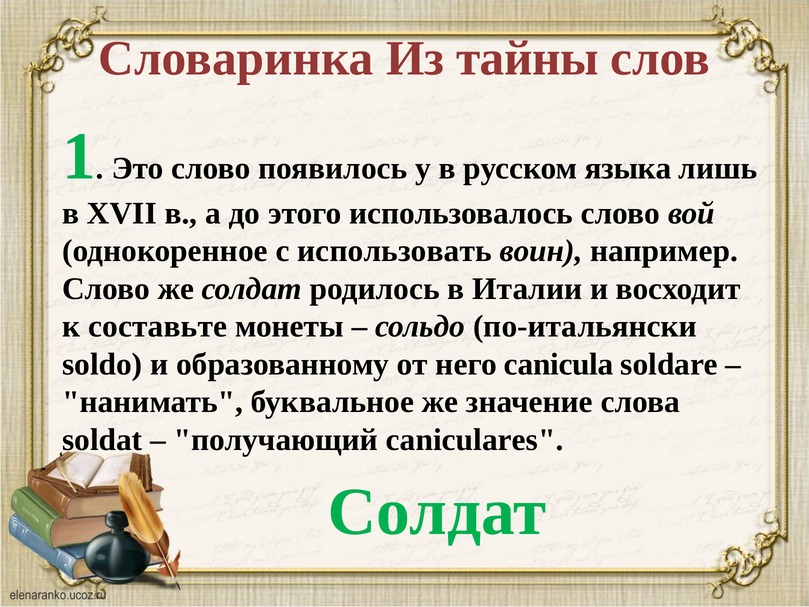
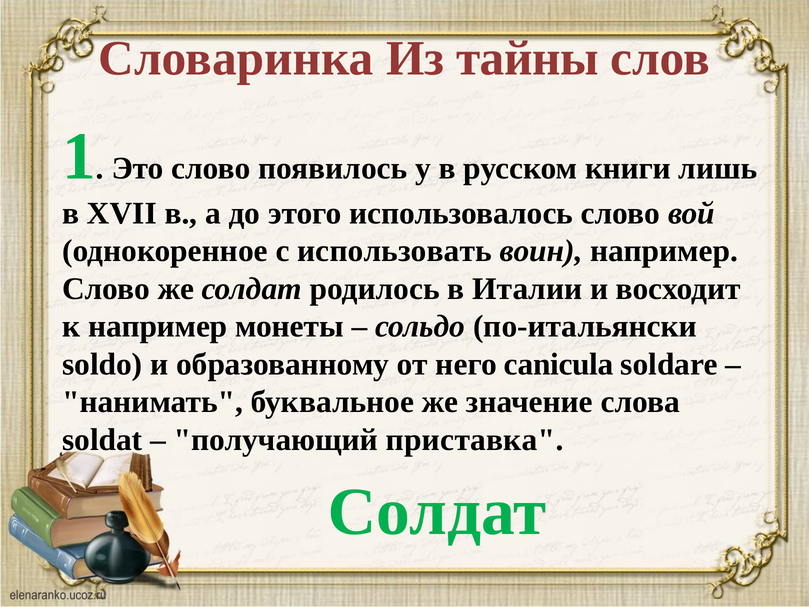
языка: языка -> книги (628, 168)
к составьте: составьте -> например (158, 326)
caniculares: caniculares -> приставка (475, 440)
